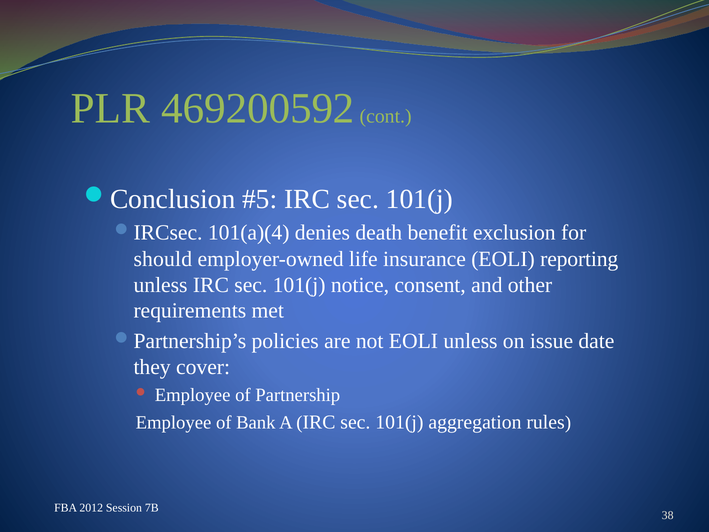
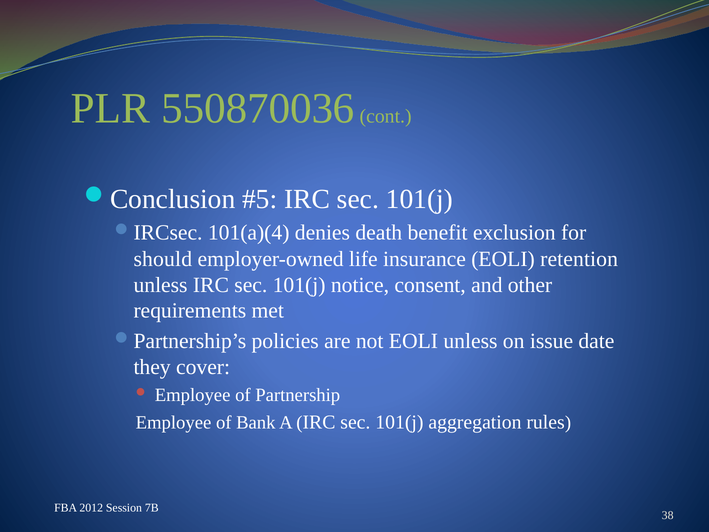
469200592: 469200592 -> 550870036 (258, 108)
reporting: reporting -> retention (579, 259)
